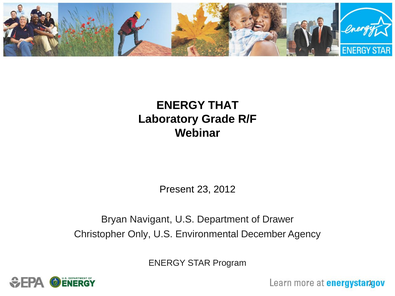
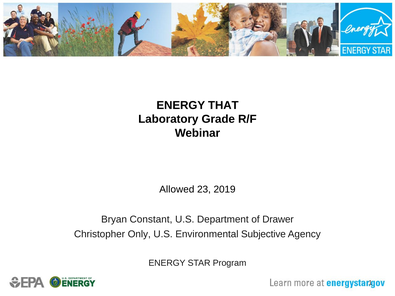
Present: Present -> Allowed (177, 190)
2012: 2012 -> 2019 (225, 190)
Navigant: Navigant -> Constant (151, 219)
December: December -> Subjective (263, 234)
